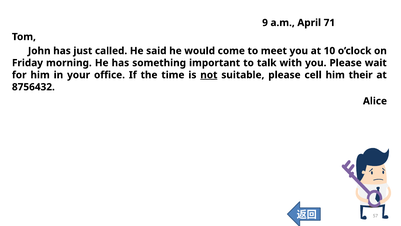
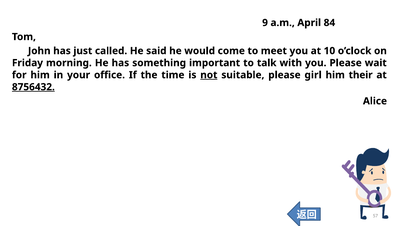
71: 71 -> 84 (329, 23)
cell: cell -> girl (313, 75)
8756432 underline: none -> present (33, 87)
